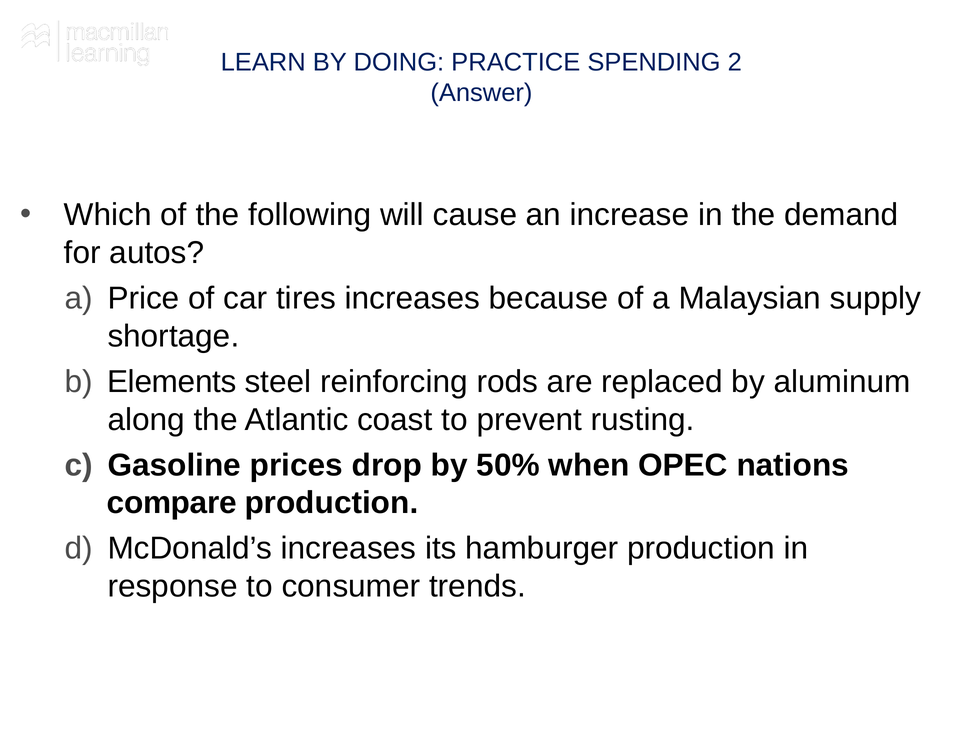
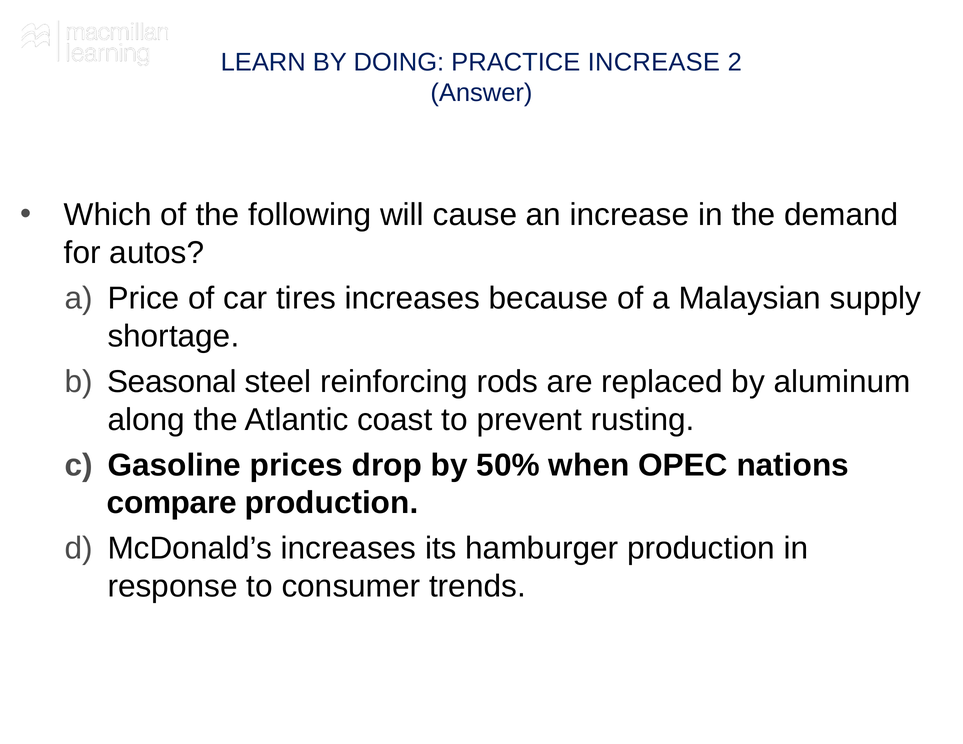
PRACTICE SPENDING: SPENDING -> INCREASE (654, 62)
Elements: Elements -> Seasonal (172, 382)
